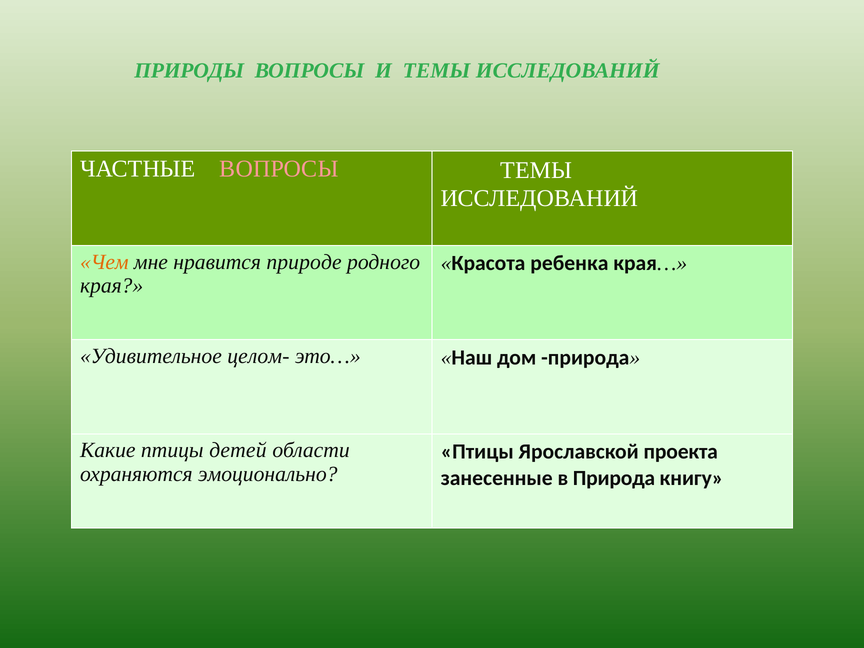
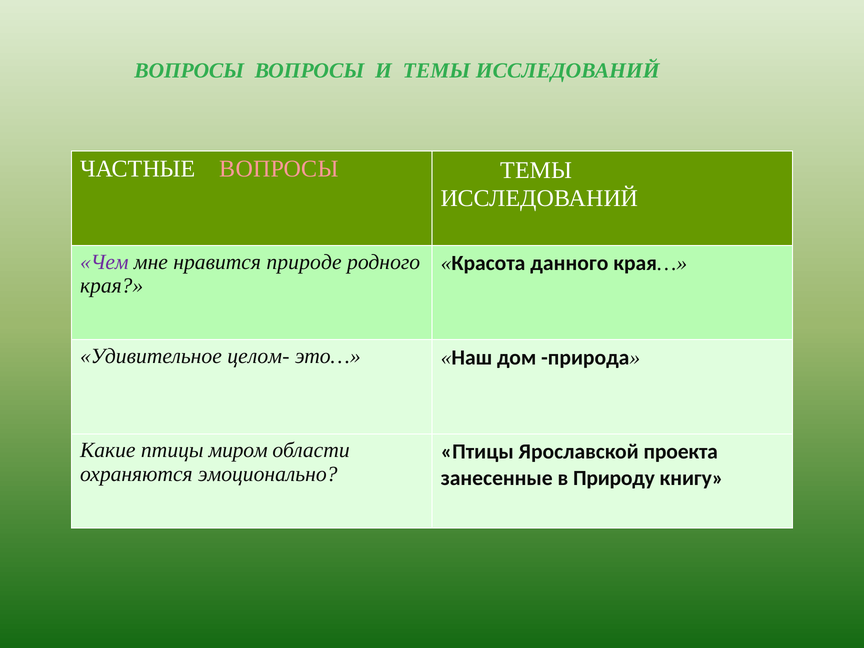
ПРИРОДЫ: ПРИРОДЫ -> ВОПРОСЫ (189, 71)
Чем colour: orange -> purple (104, 262)
ребенка: ребенка -> данного (569, 263)
детей: детей -> миром (238, 450)
в Природа: Природа -> Природу (614, 478)
